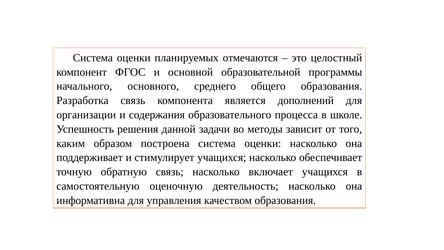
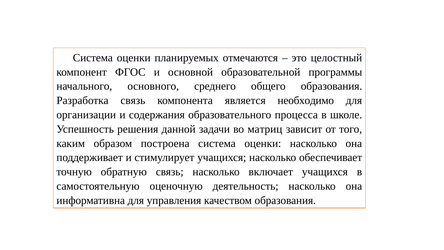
дополнений: дополнений -> необходимо (306, 100)
методы: методы -> матриц (265, 129)
